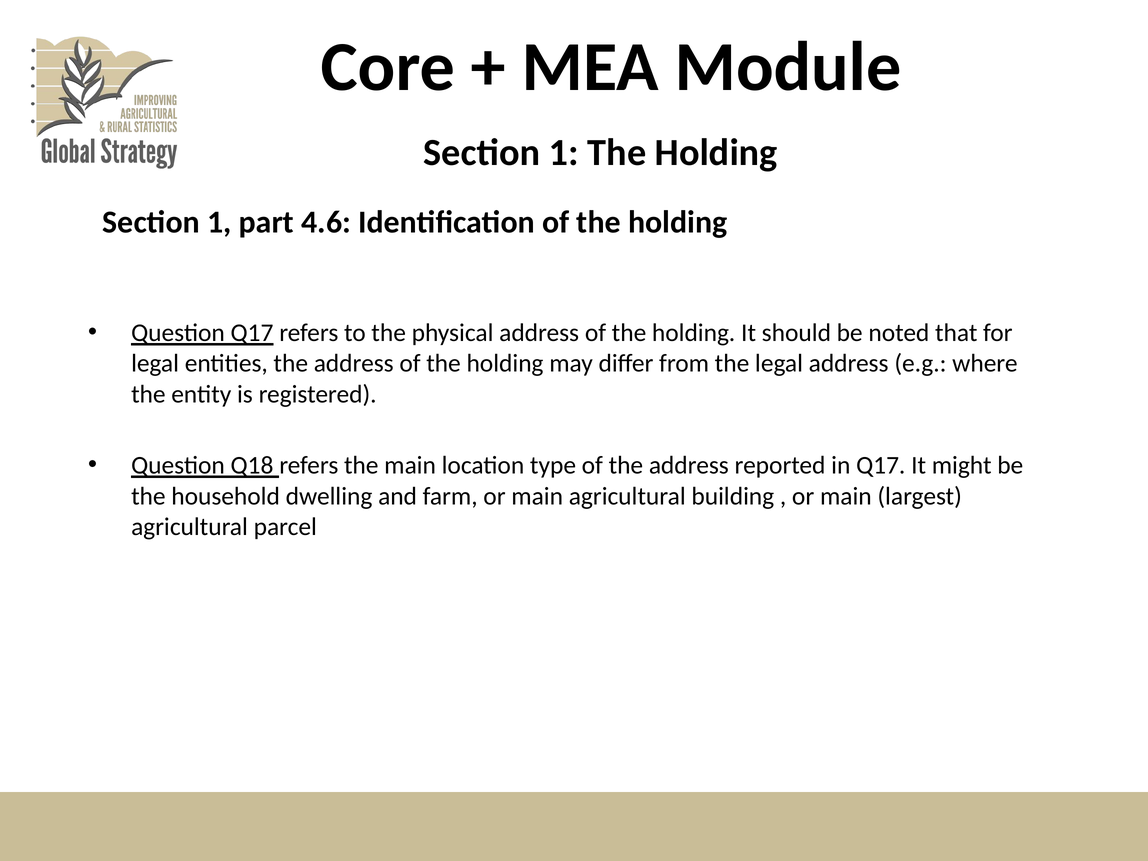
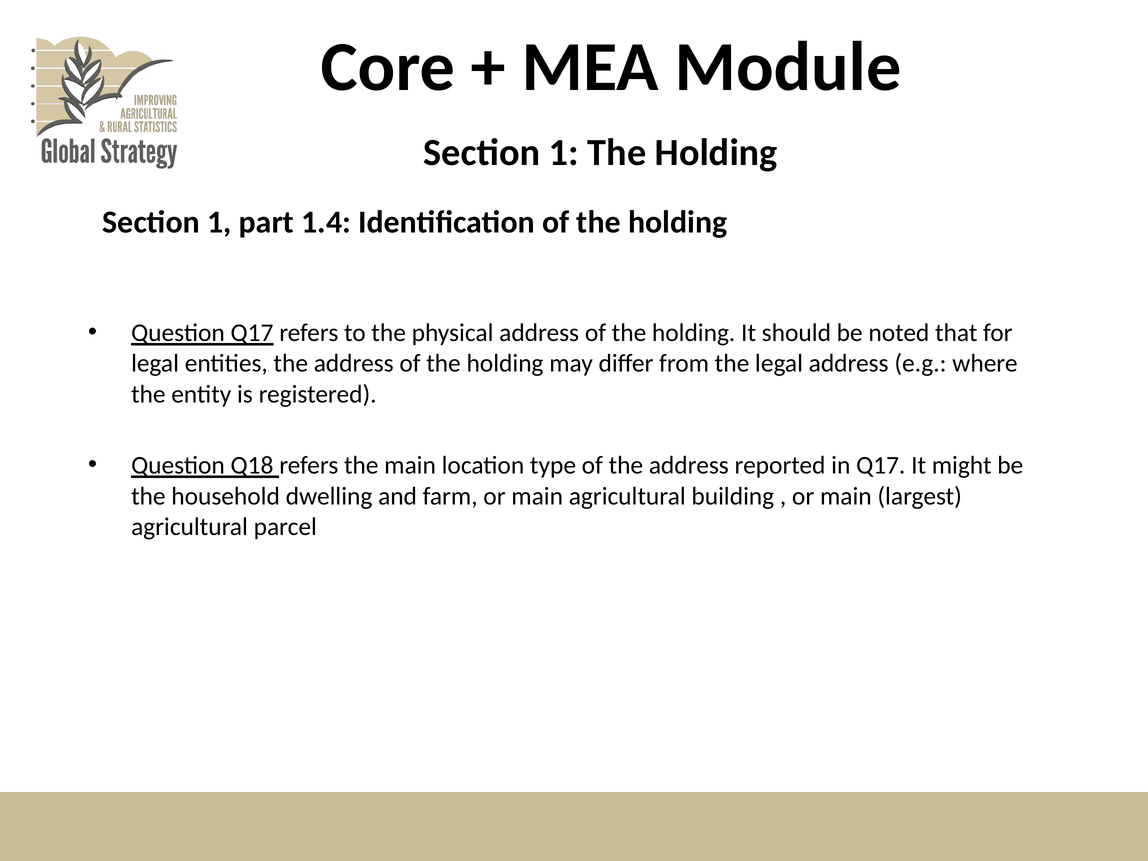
4.6: 4.6 -> 1.4 (326, 222)
